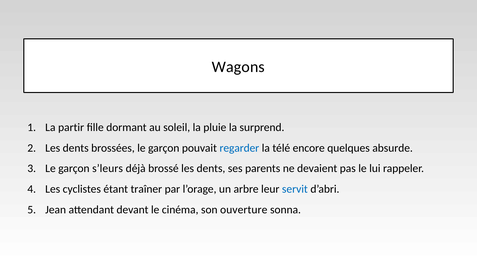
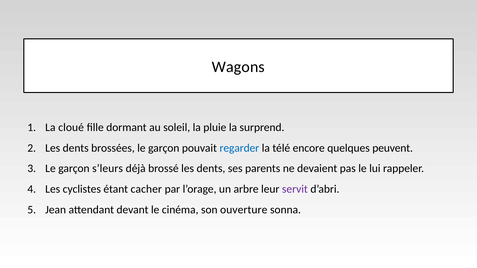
partir: partir -> cloué (71, 128)
absurde: absurde -> peuvent (393, 148)
traîner: traîner -> cacher (146, 189)
servit colour: blue -> purple (295, 189)
